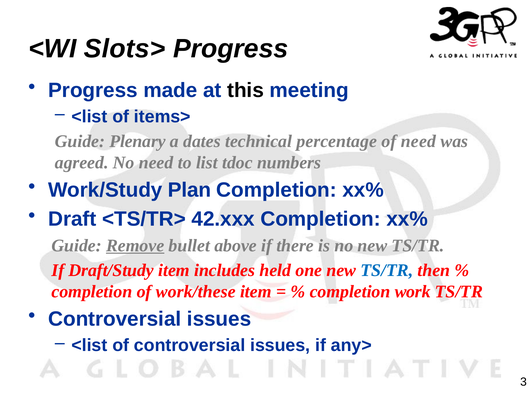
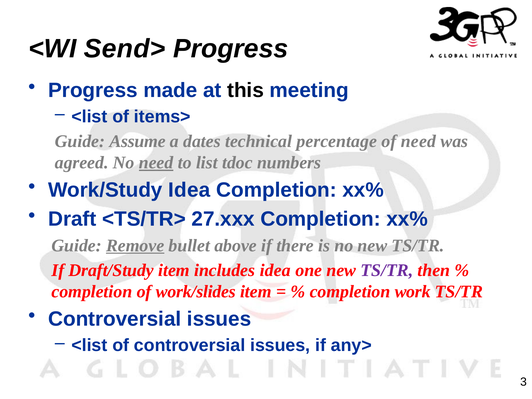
Slots>: Slots> -> Send> (125, 49)
Plenary: Plenary -> Assume (138, 141)
need underline: none -> present (156, 163)
Work/Study Plan: Plan -> Idea (189, 190)
42.xxx: 42.xxx -> 27.xxx (223, 219)
includes held: held -> idea (275, 270)
TS/TR colour: blue -> purple (387, 270)
work/these: work/these -> work/slides (196, 292)
